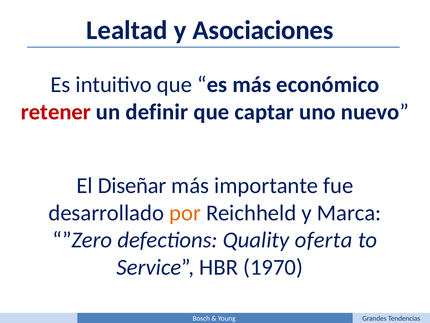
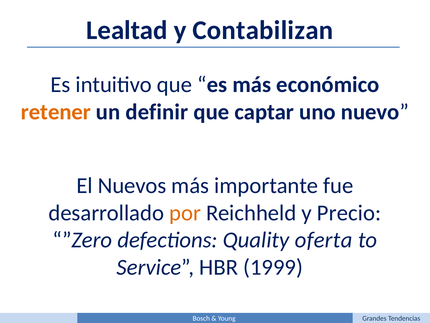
Asociaciones: Asociaciones -> Contabilizan (263, 30)
retener colour: red -> orange (56, 112)
Diseñar: Diseñar -> Nuevos (132, 185)
Marca: Marca -> Precio (349, 213)
1970: 1970 -> 1999 (273, 267)
